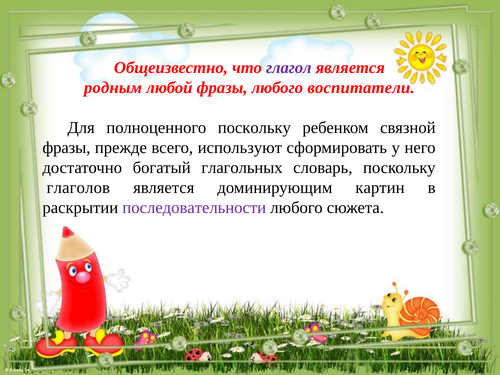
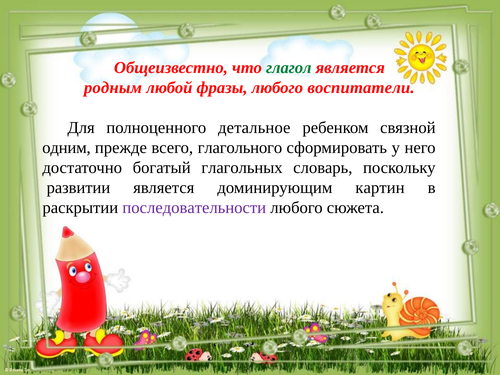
глагол colour: purple -> green (289, 68)
полноценного поскольку: поскольку -> детальное (254, 128)
фразы: фразы -> одним (66, 148)
используют: используют -> глагольного (240, 148)
глаголов: глаголов -> развитии (78, 188)
